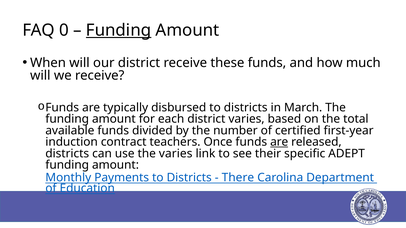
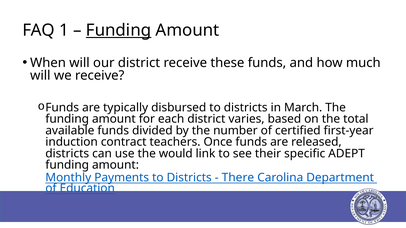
0: 0 -> 1 (64, 30)
are underline: present -> none (279, 142)
the varies: varies -> would (176, 154)
